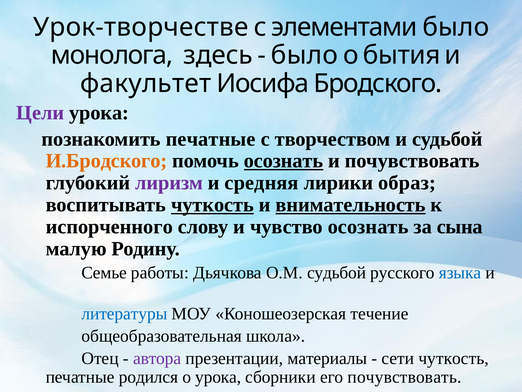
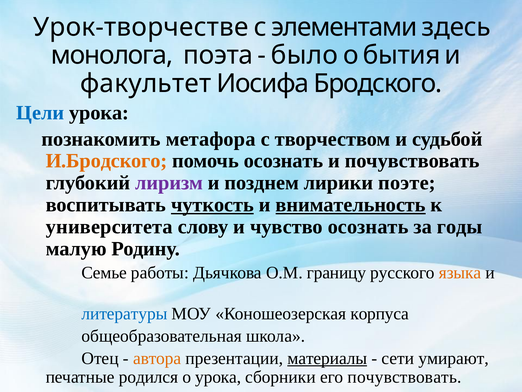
элементами было: было -> здесь (456, 27)
здесь: здесь -> поэта (218, 55)
Цели colour: purple -> blue (40, 113)
познакомить печатные: печатные -> метафора (211, 139)
осознать underline: present -> none (284, 161)
средняя: средняя -> позднем (262, 183)
образ: образ -> поэте (407, 183)
испорченного: испорченного -> университета (109, 227)
сына: сына -> годы (460, 227)
О.М судьбой: судьбой -> границу (337, 272)
языка colour: blue -> orange (460, 272)
течение: течение -> корпуса (380, 313)
автора colour: purple -> orange (157, 358)
материалы underline: none -> present (327, 358)
сети чуткость: чуткость -> умирают (454, 358)
